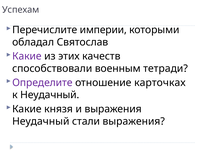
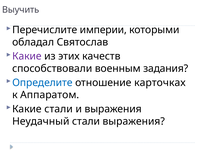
Успехам: Успехам -> Выучить (21, 10)
тетради: тетради -> задания (166, 68)
Определите colour: purple -> blue (42, 82)
к Неудачный: Неудачный -> Аппаратом (50, 95)
Какие князя: князя -> стали (59, 109)
